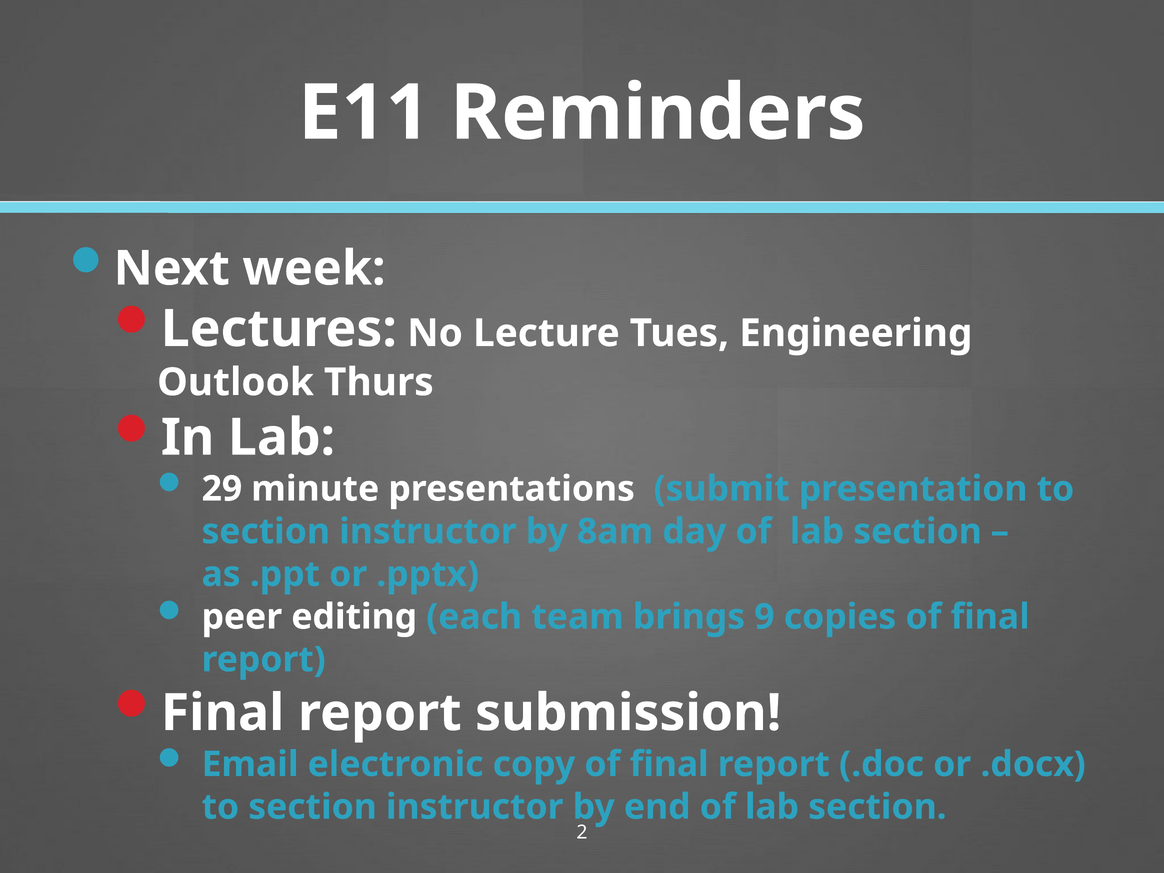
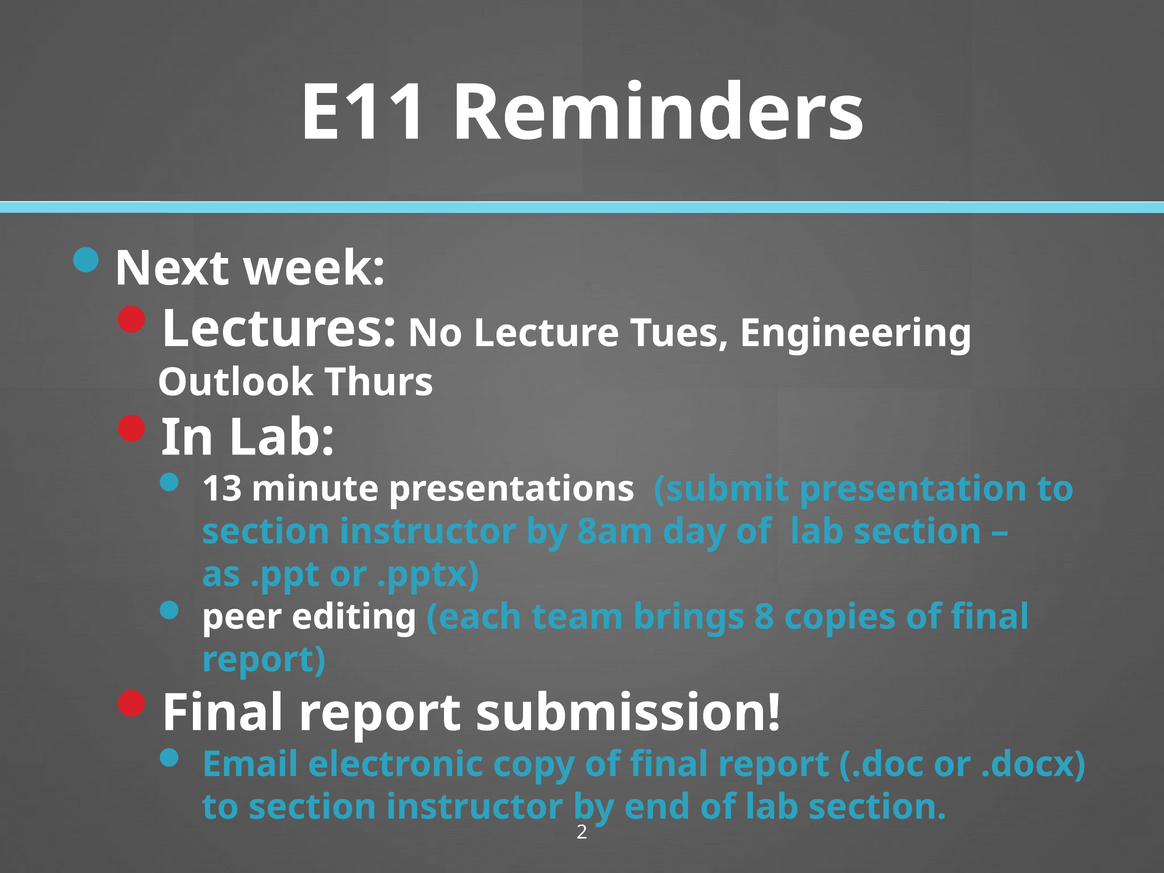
29: 29 -> 13 (222, 489)
9: 9 -> 8 (764, 617)
